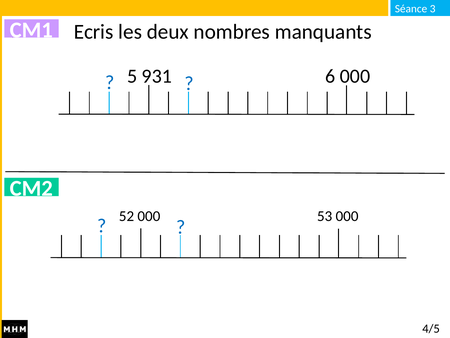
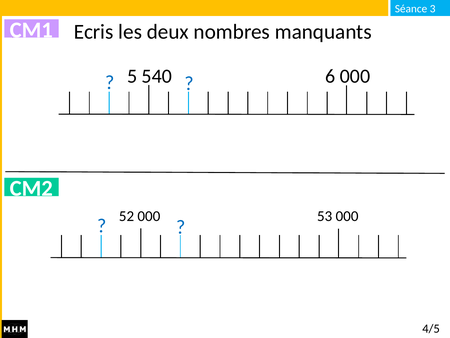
931: 931 -> 540 (157, 76)
